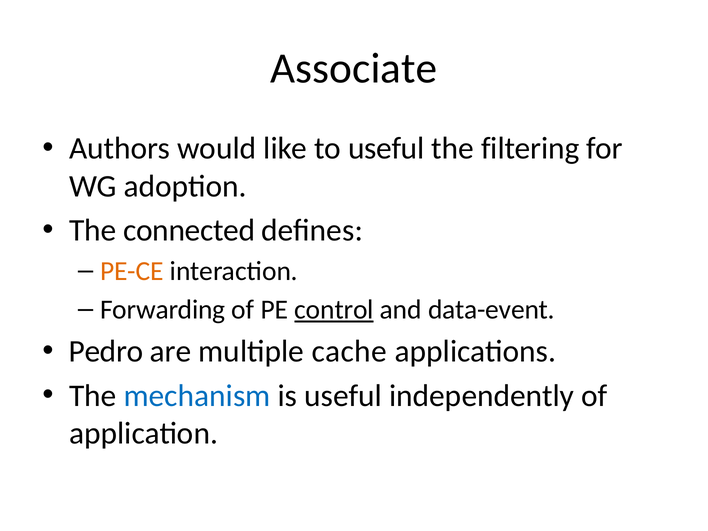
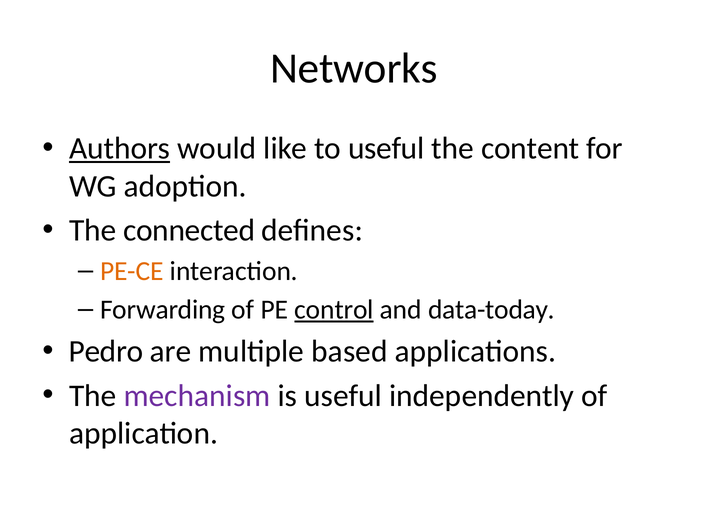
Associate: Associate -> Networks (354, 69)
Authors underline: none -> present (120, 149)
filtering: filtering -> content (530, 149)
data-event: data-event -> data-today (491, 310)
cache: cache -> based (349, 352)
mechanism colour: blue -> purple (197, 396)
